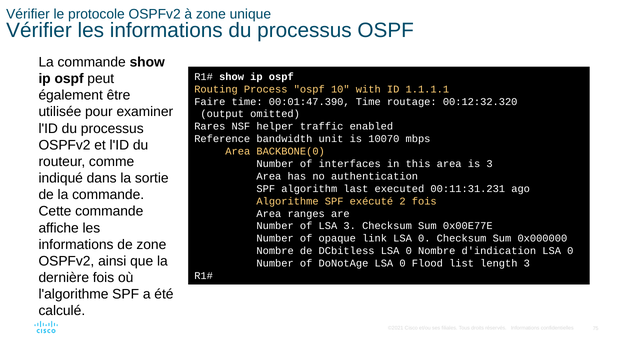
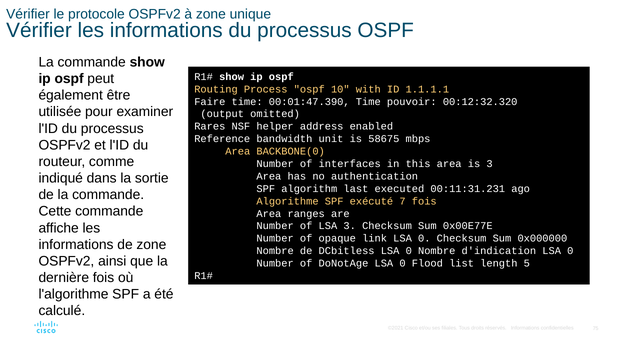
routage: routage -> pouvoir (412, 102)
traffic: traffic -> address (322, 126)
10070: 10070 -> 58675 (384, 139)
2: 2 -> 7 (403, 201)
length 3: 3 -> 5 (527, 263)
